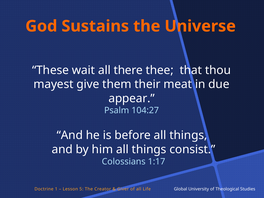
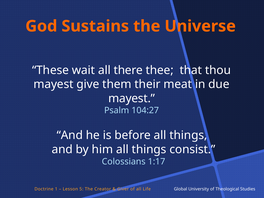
appear: appear -> mayest (132, 98)
